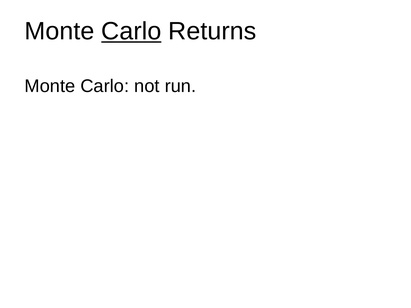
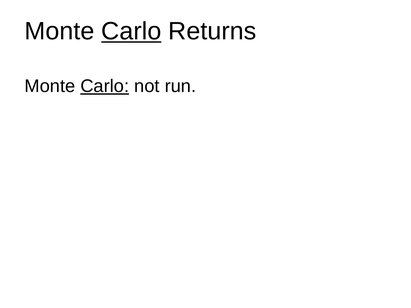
Carlo underline: none -> present (105, 86)
